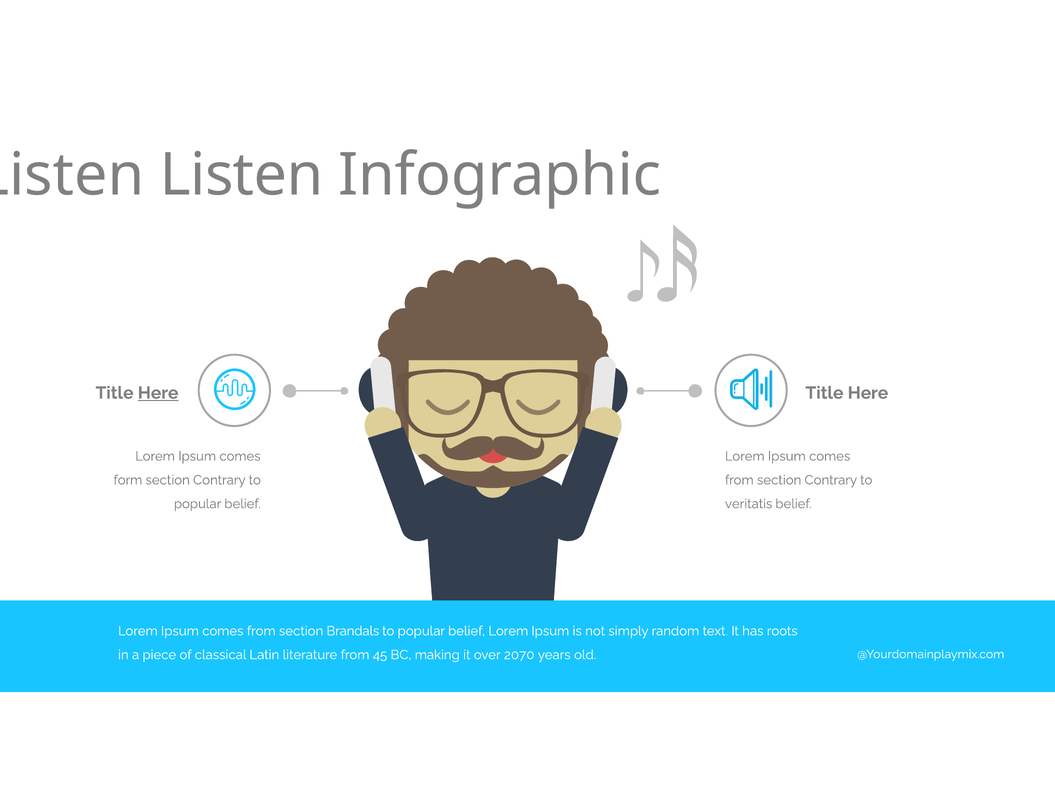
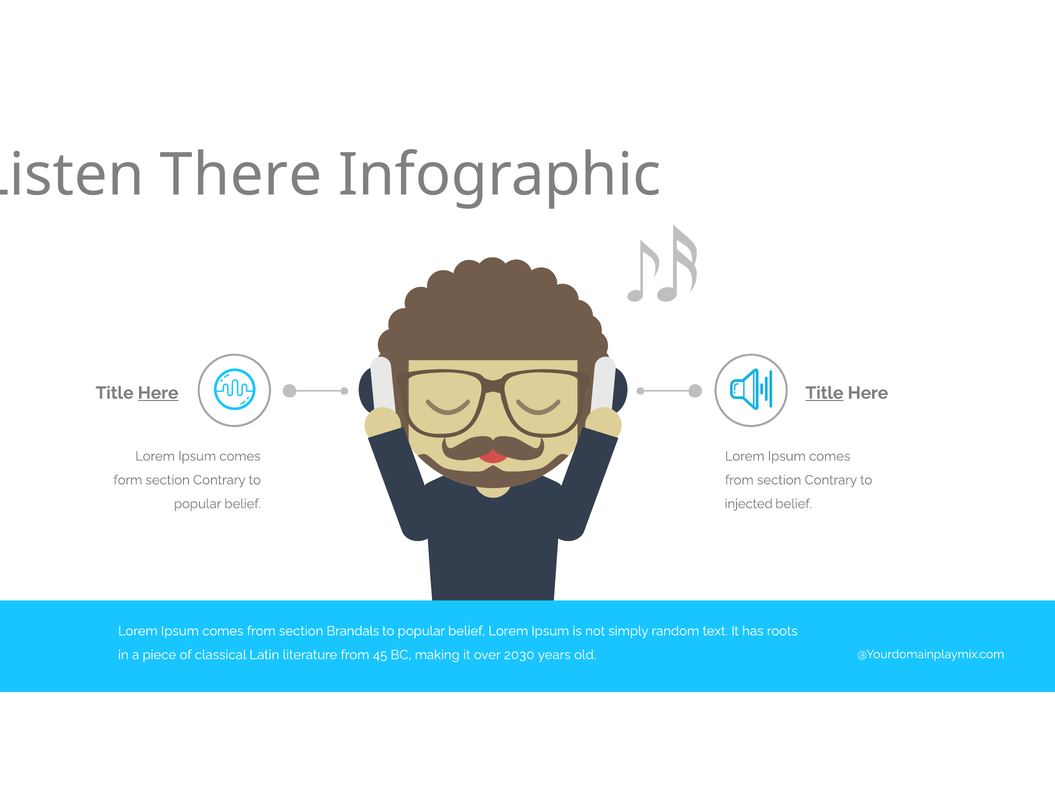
Listen: Listen -> There (241, 175)
Title underline: none -> present (824, 393)
veritatis: veritatis -> injected (749, 504)
2070: 2070 -> 2030 (519, 655)
